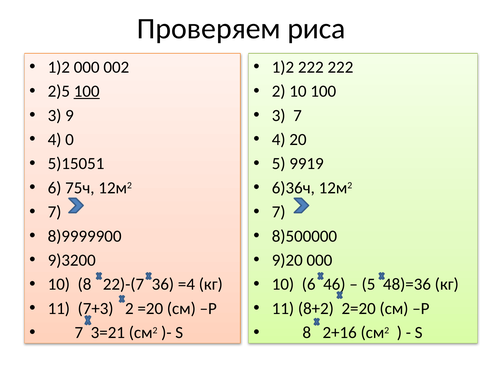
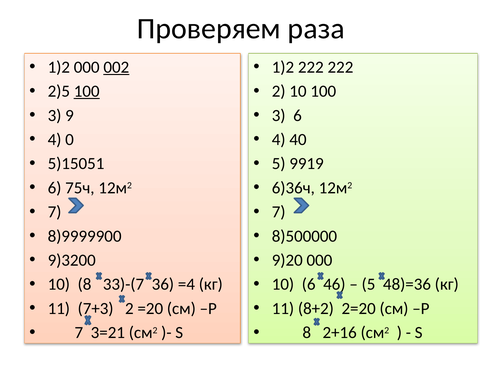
риса: риса -> раза (316, 29)
002 underline: none -> present (116, 67)
3 7: 7 -> 6 (297, 116)
20: 20 -> 40 (298, 140)
22)-(7: 22)-(7 -> 33)-(7 (123, 285)
